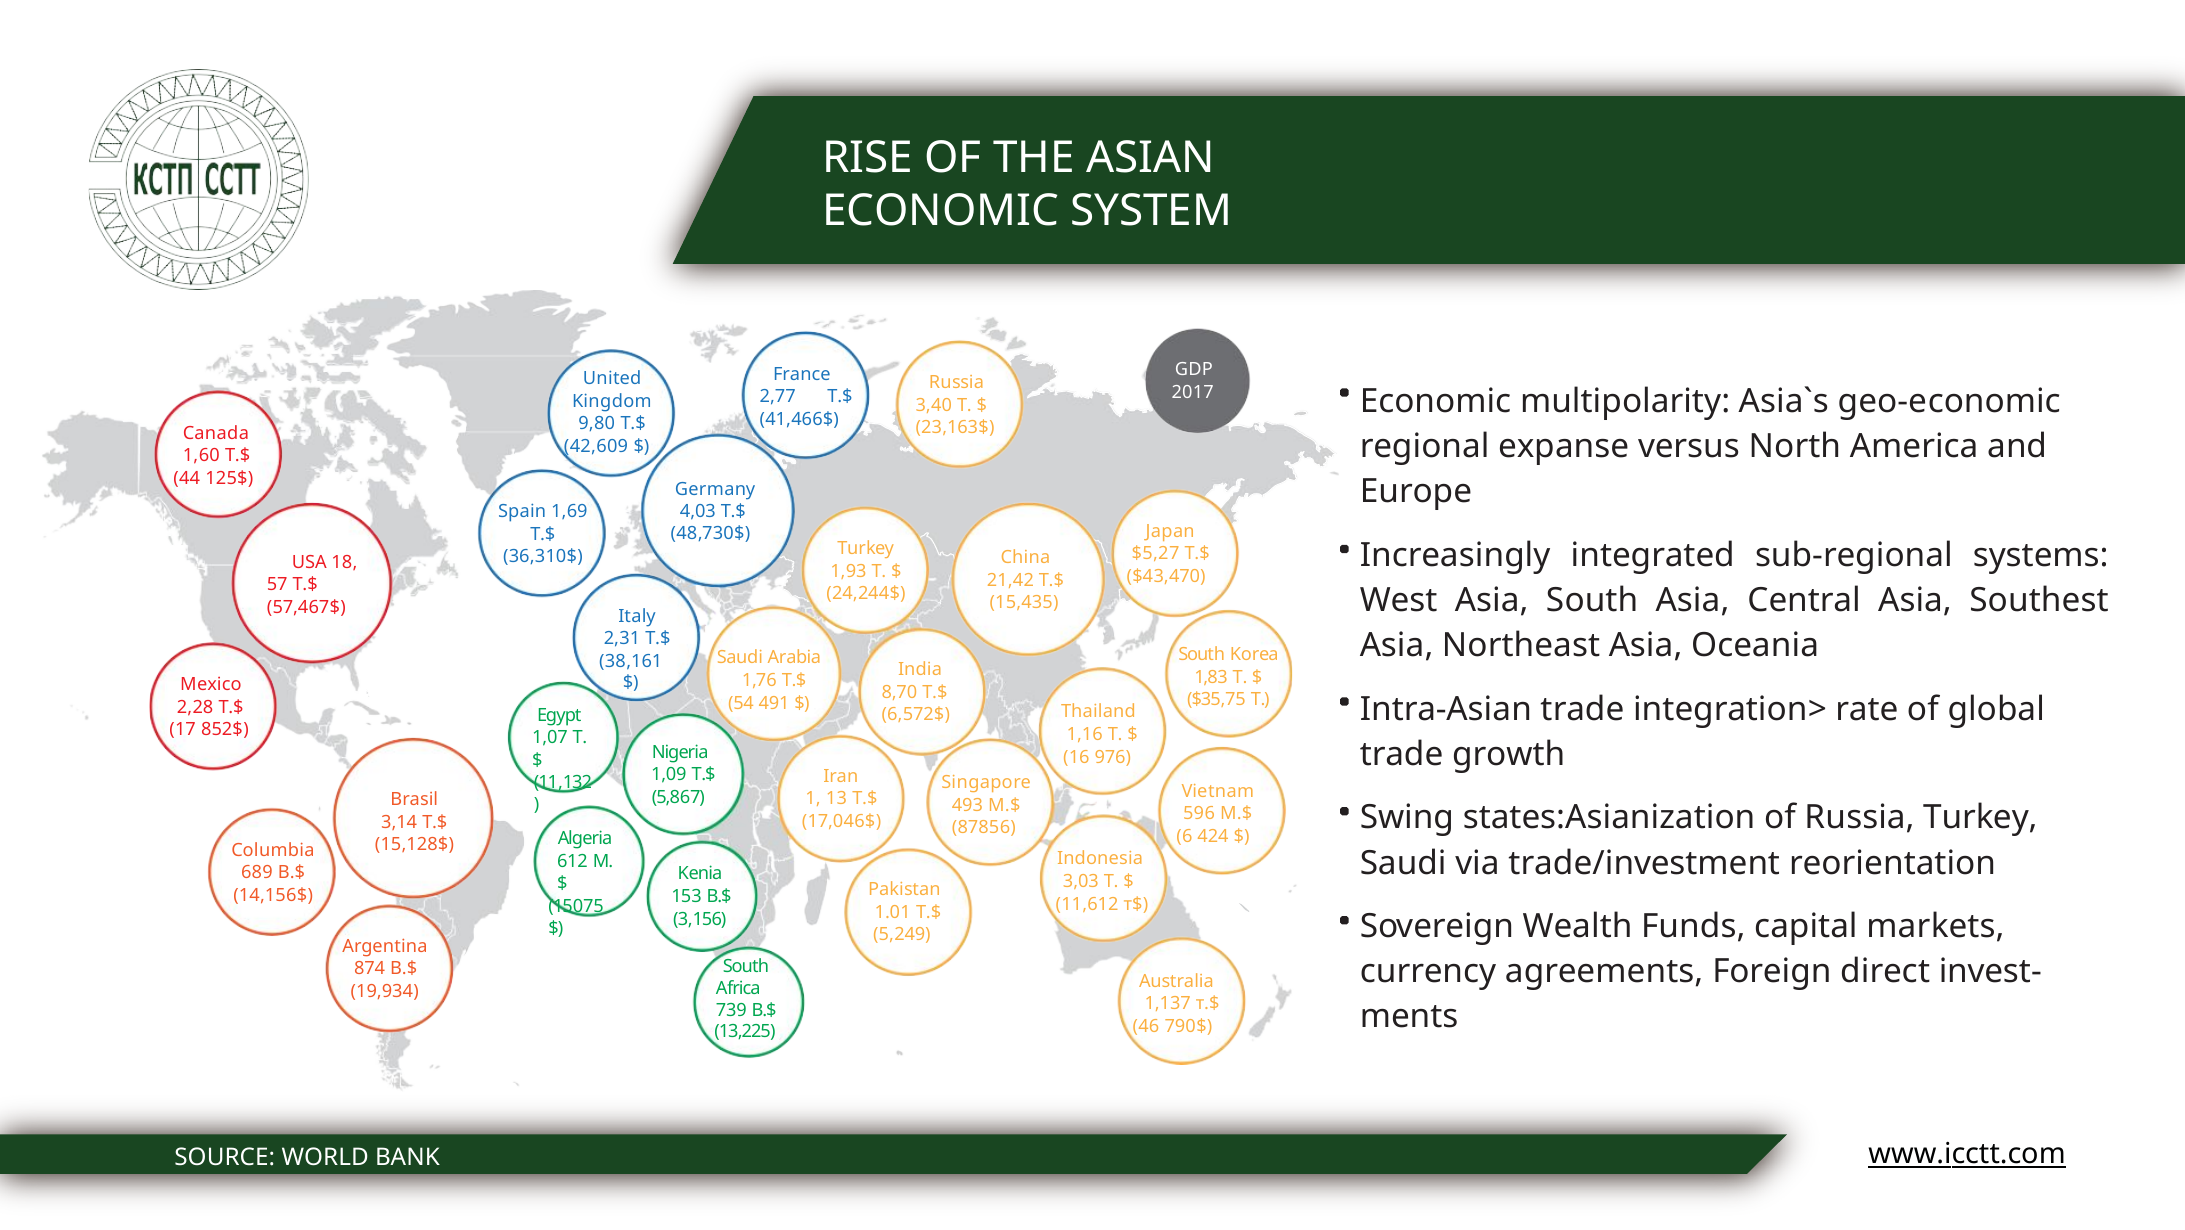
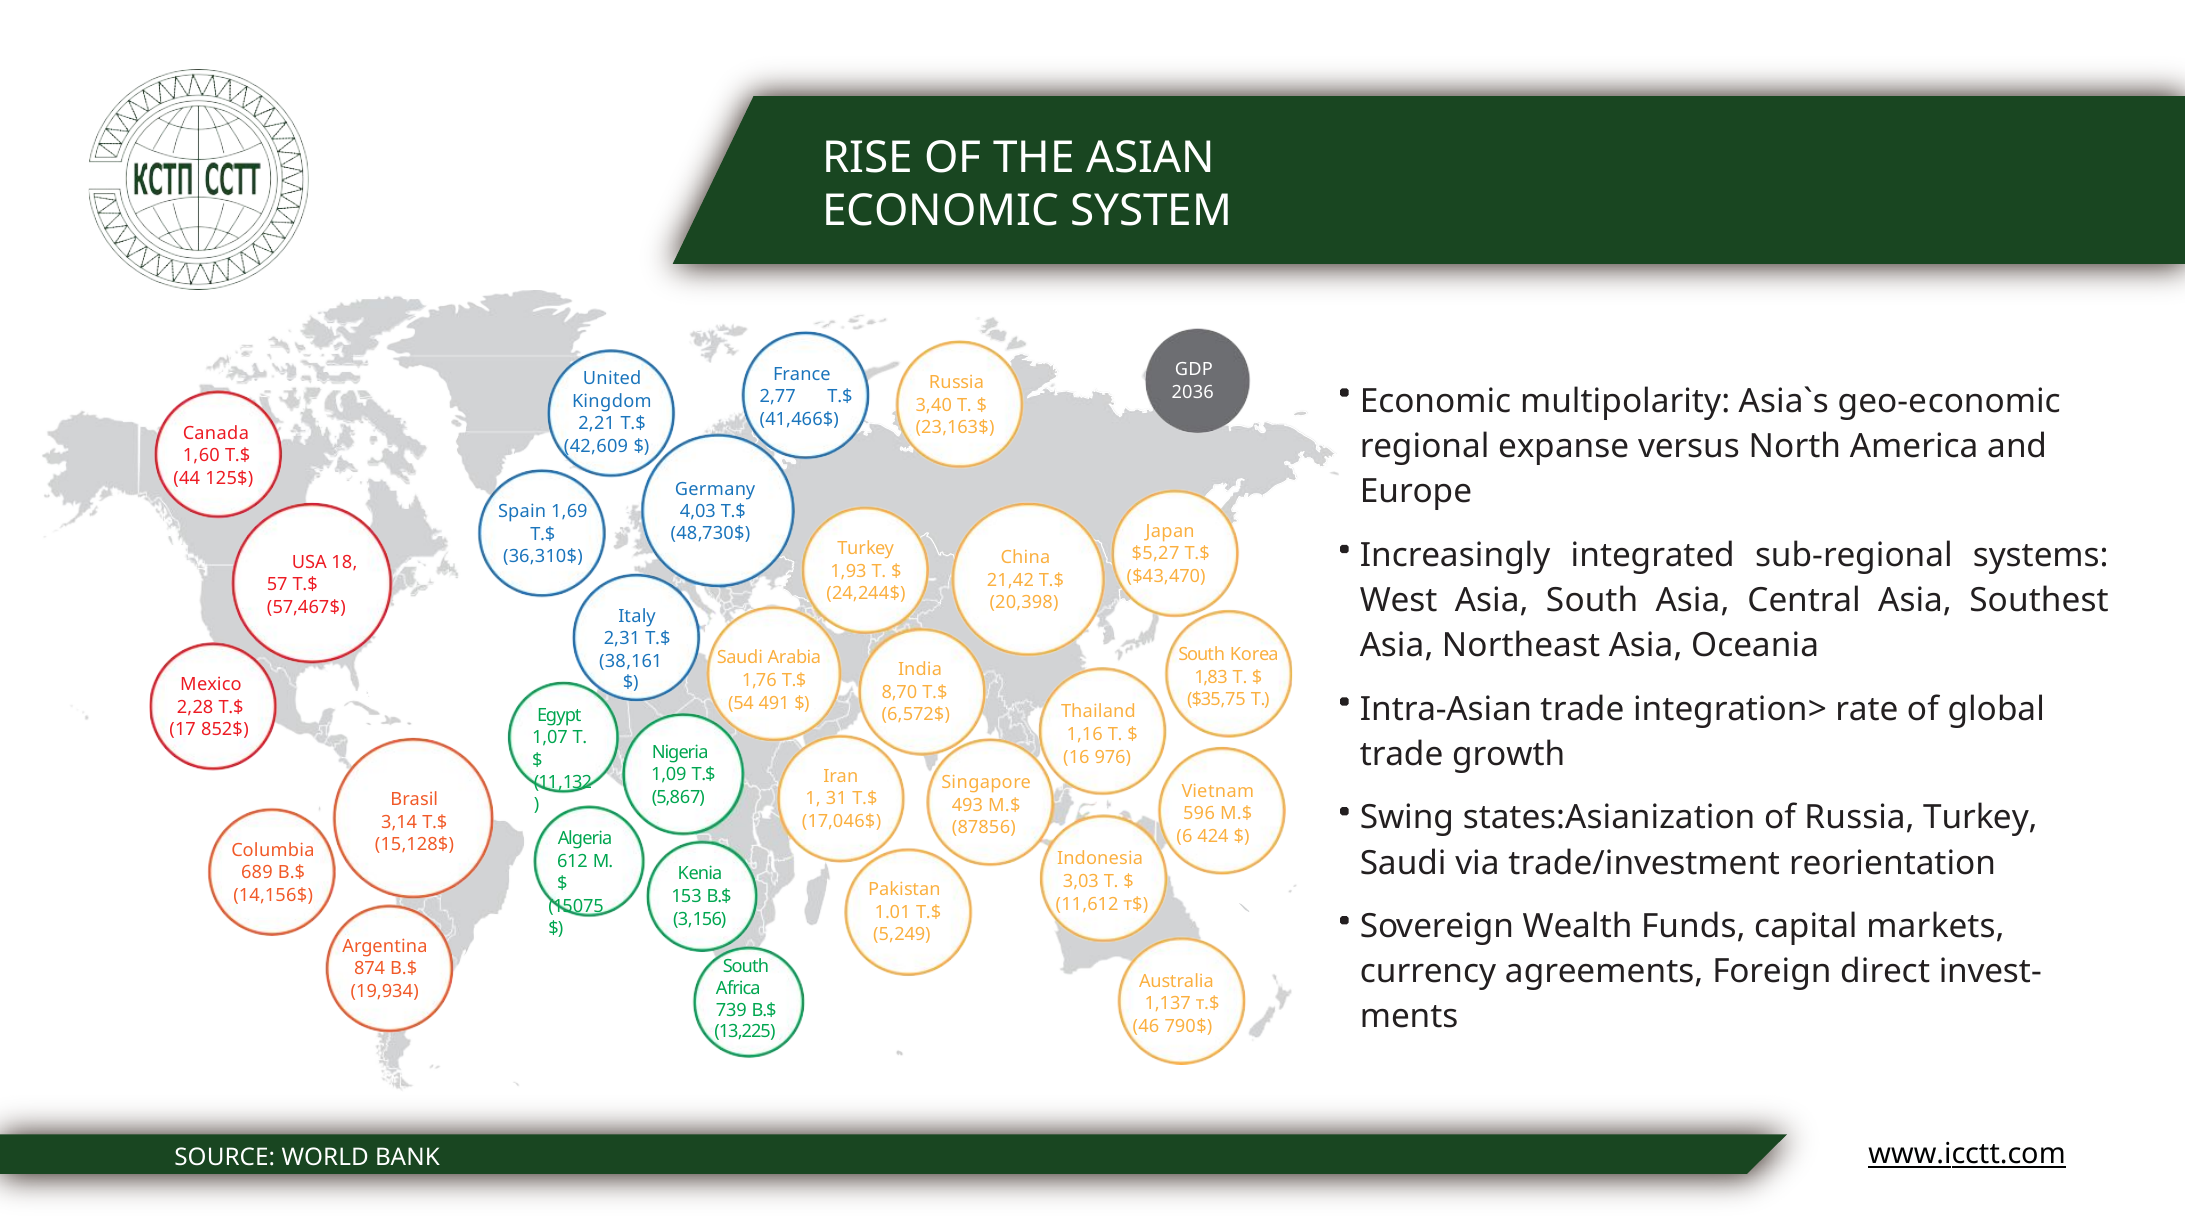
2017: 2017 -> 2036 (1193, 392)
9,80: 9,80 -> 2,21 (597, 424)
15,435: 15,435 -> 20,398 (1024, 603)
13: 13 -> 31 (836, 799)
